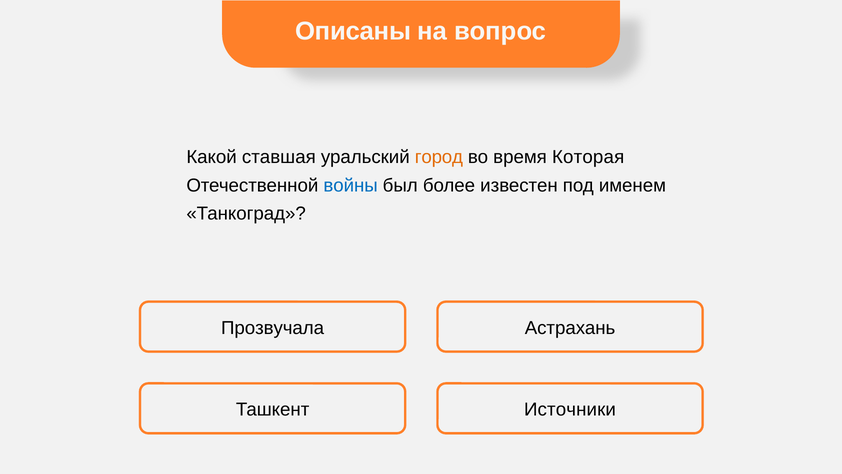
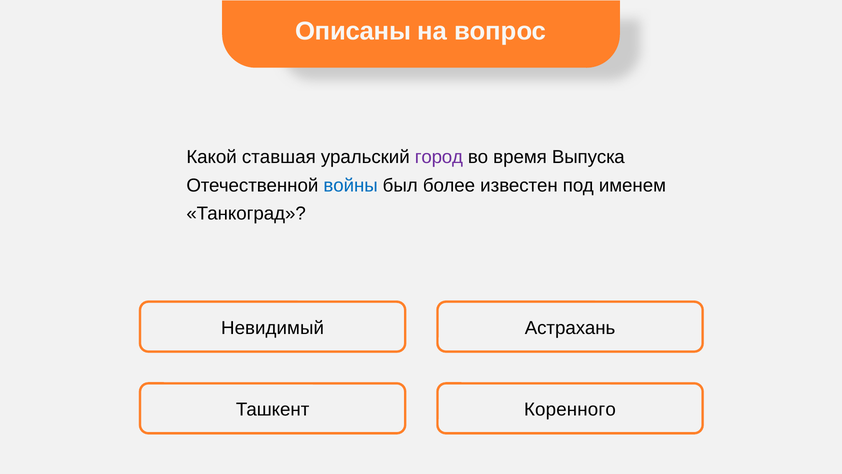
город colour: orange -> purple (439, 157)
Которая: Которая -> Выпуска (588, 157)
Прозвучала: Прозвучала -> Невидимый (273, 328)
Источники: Источники -> Коренного (570, 409)
